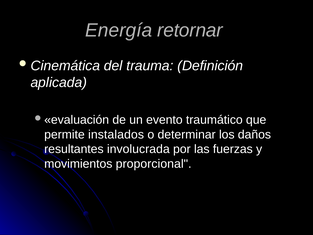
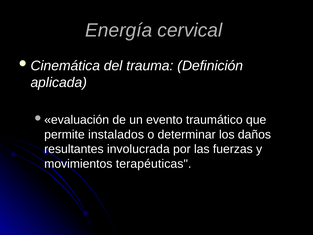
retornar: retornar -> cervical (190, 30)
proporcional: proporcional -> terapéuticas (154, 164)
